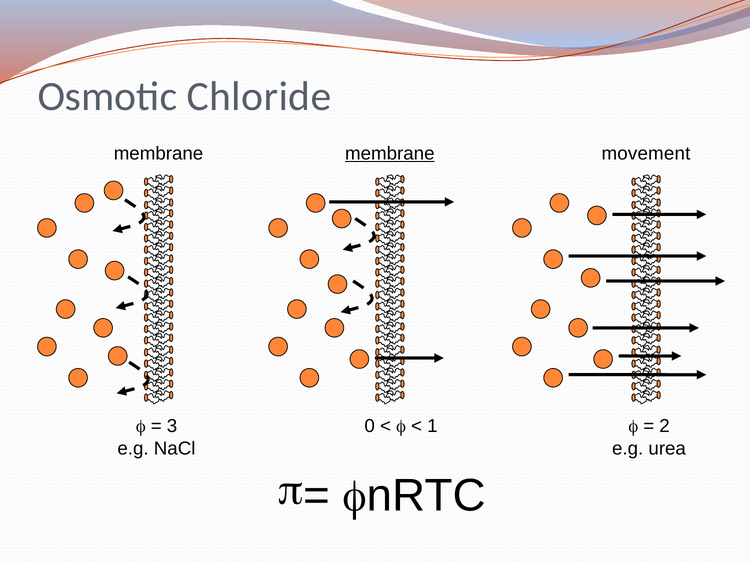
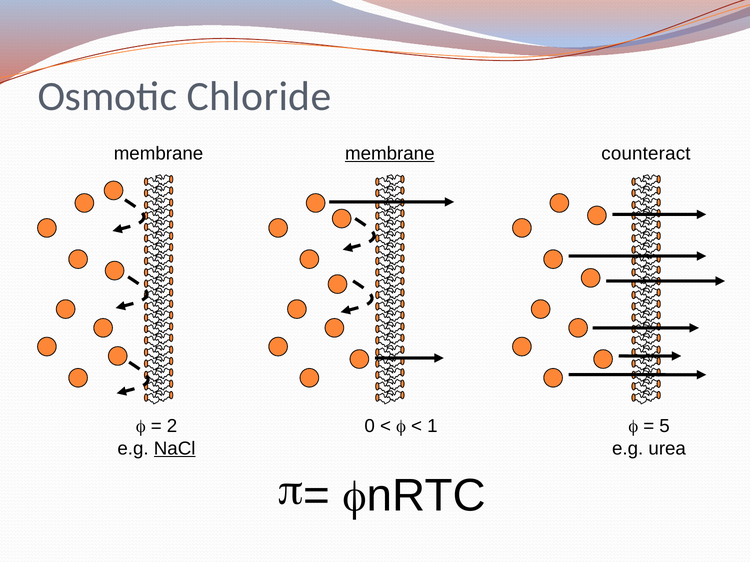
movement: movement -> counteract (646, 154)
3: 3 -> 2 (172, 426)
2: 2 -> 5 (665, 426)
NaCl underline: none -> present (175, 449)
